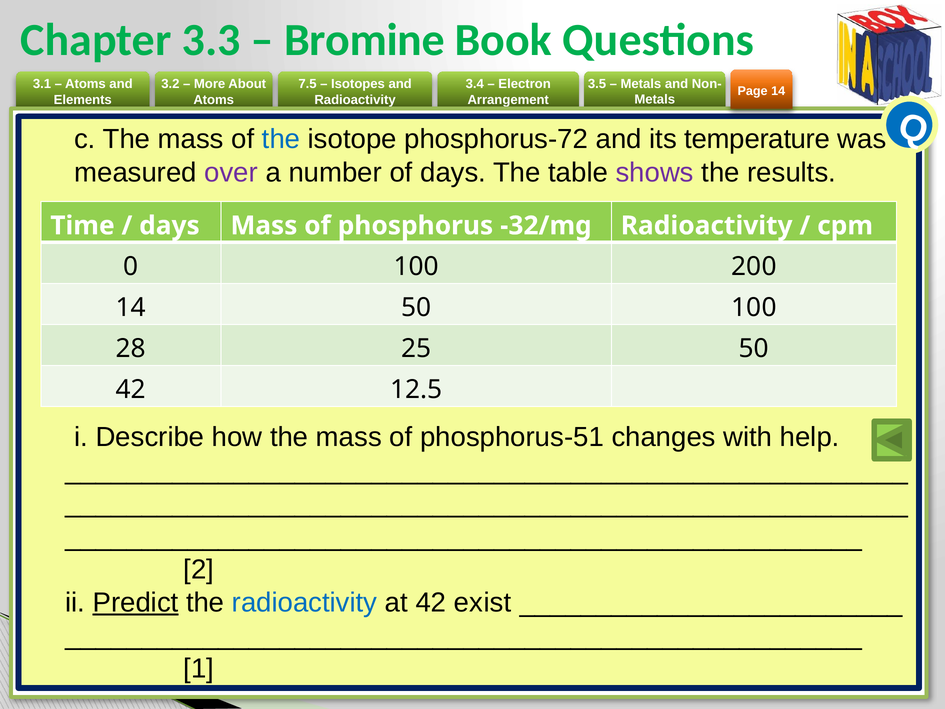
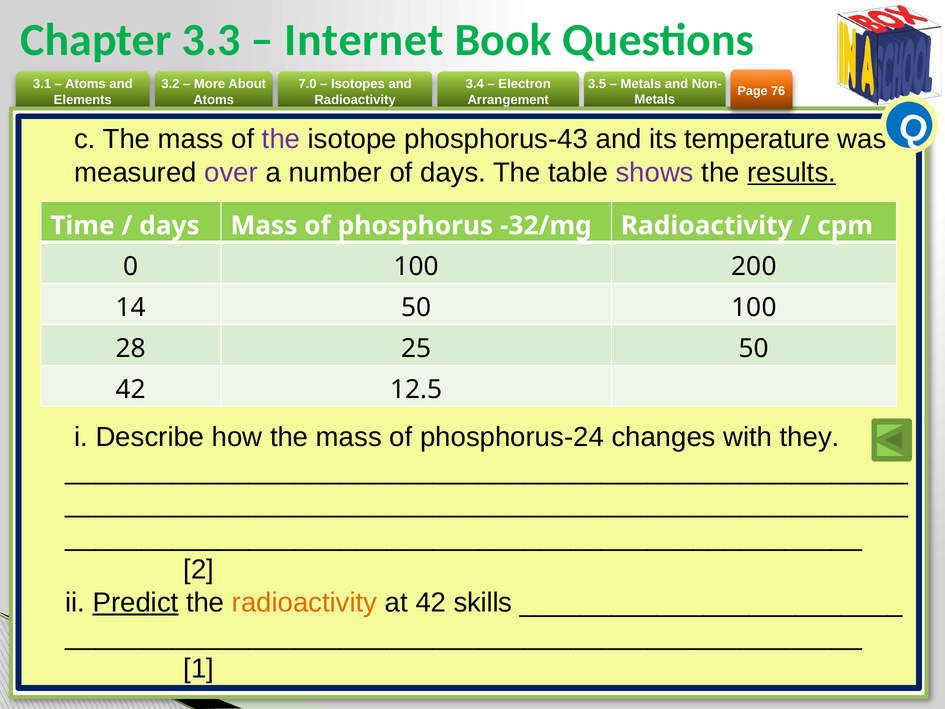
Bromine: Bromine -> Internet (364, 40)
7.5: 7.5 -> 7.0 (308, 84)
Page 14: 14 -> 76 (778, 91)
the colour: blue -> purple (281, 139)
phosphorus-72: phosphorus-72 -> phosphorus-43 (496, 139)
results underline: none -> present (792, 172)
phosphorus-51: phosphorus-51 -> phosphorus-24 (512, 437)
help: help -> they (810, 437)
radioactivity colour: blue -> orange (305, 602)
exist: exist -> skills (483, 602)
